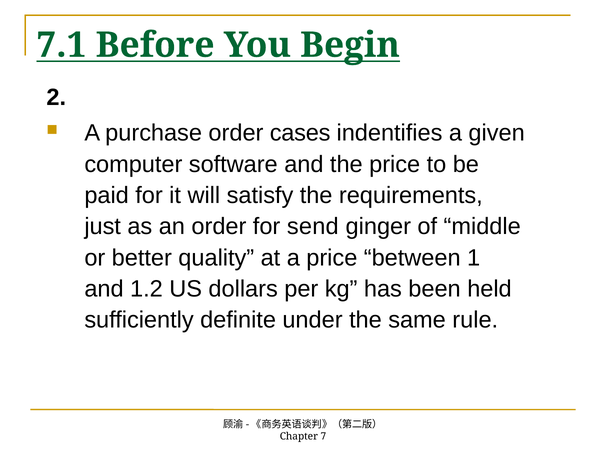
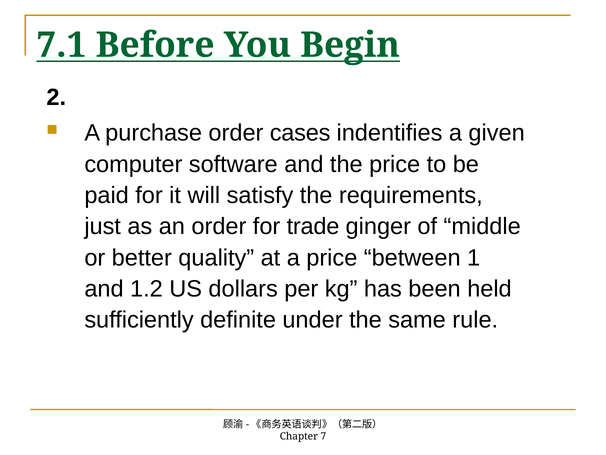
send: send -> trade (313, 226)
